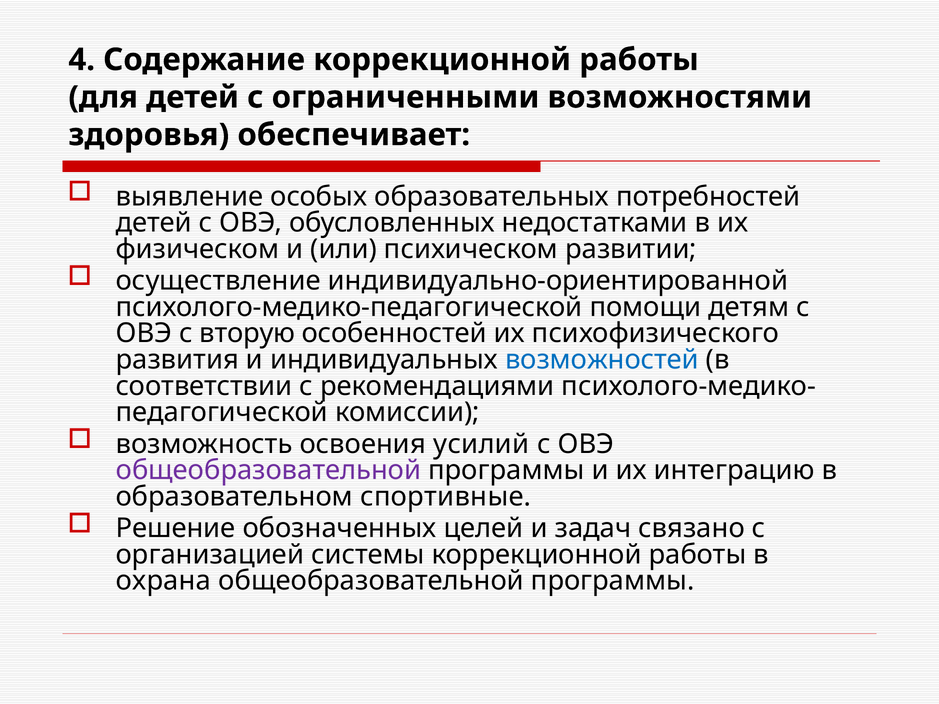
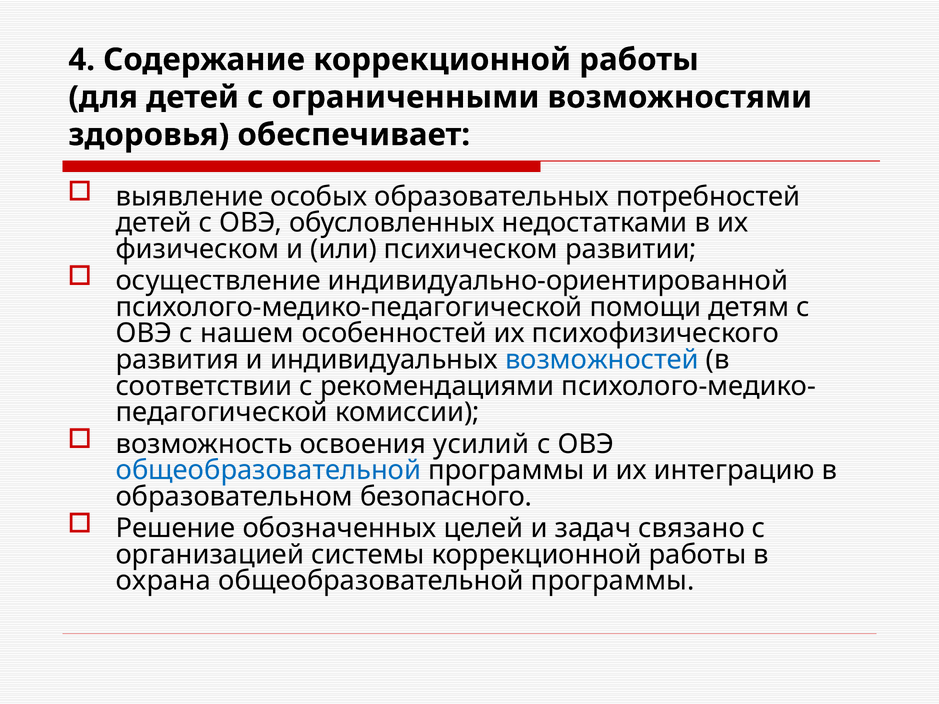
вторую: вторую -> нашем (247, 334)
общеобразовательной colour: purple -> blue (269, 470)
спортивные: спортивные -> безопасного (446, 497)
